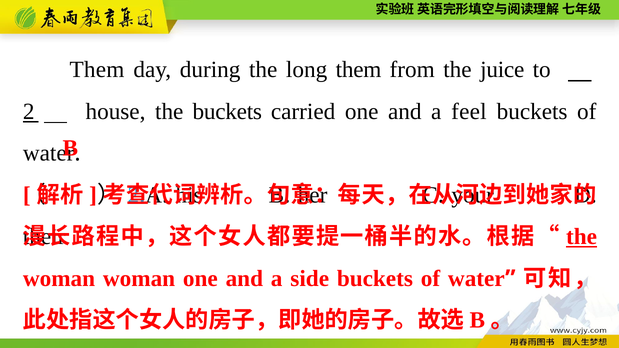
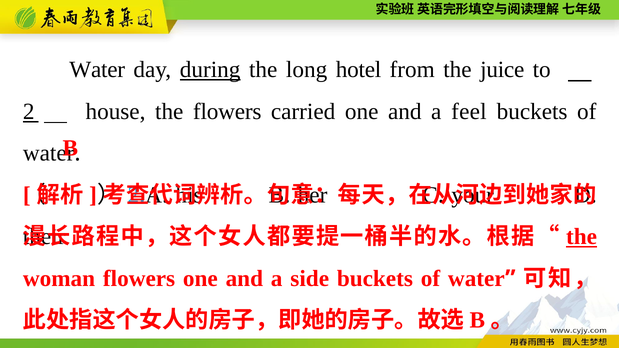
Them: Them -> Water (97, 70)
during underline: none -> present (210, 70)
long them: them -> hotel (359, 70)
the buckets: buckets -> flowers (227, 111)
woman woman: woman -> flowers (139, 279)
